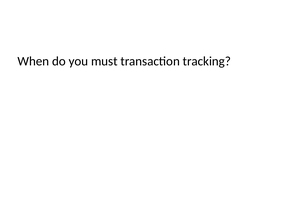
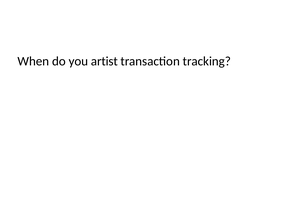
must: must -> artist (104, 61)
